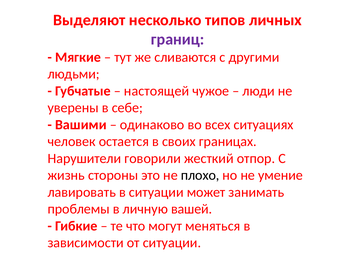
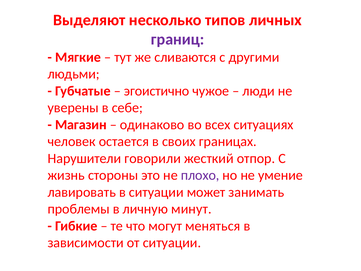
настоящей: настоящей -> эгоистично (157, 91)
Вашими: Вашими -> Магазин (81, 125)
плохо colour: black -> purple (200, 175)
вашей: вашей -> минут (191, 209)
